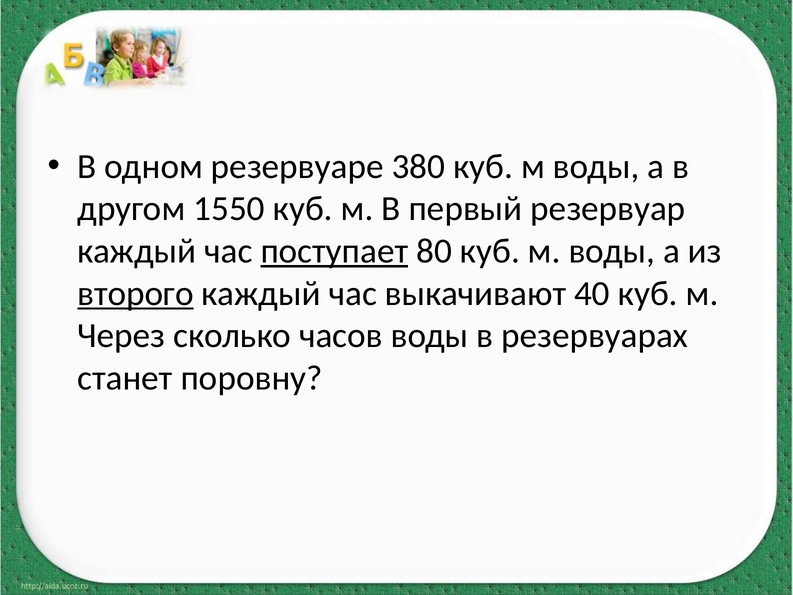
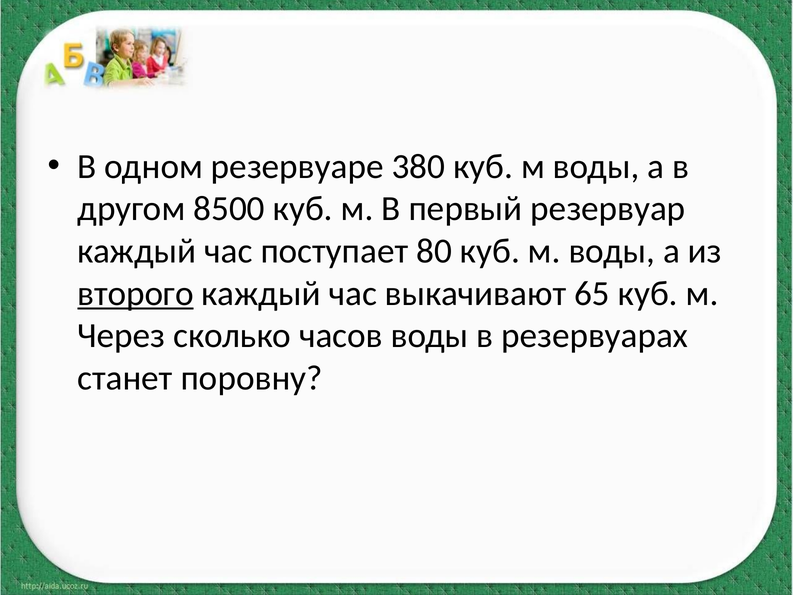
1550: 1550 -> 8500 (229, 209)
поступает underline: present -> none (334, 251)
40: 40 -> 65 (592, 293)
